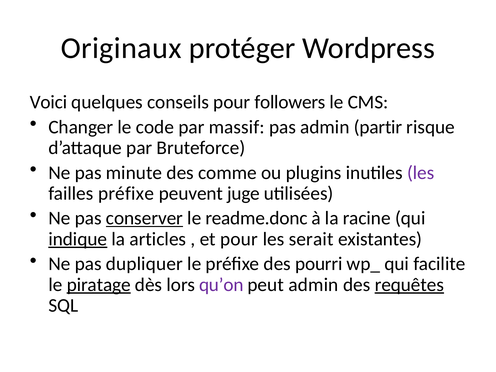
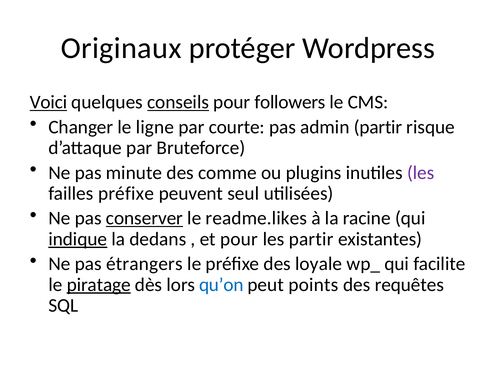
Voici underline: none -> present (48, 102)
conseils underline: none -> present (178, 102)
code: code -> ligne (155, 127)
massif: massif -> courte (237, 127)
juge: juge -> seul (243, 193)
readme.donc: readme.donc -> readme.likes (256, 218)
articles: articles -> dedans (158, 239)
les serait: serait -> partir (311, 239)
dupliquer: dupliquer -> étrangers (144, 264)
pourri: pourri -> loyale (319, 264)
qu’on colour: purple -> blue (221, 285)
peut admin: admin -> points (313, 285)
requêtes underline: present -> none (409, 285)
